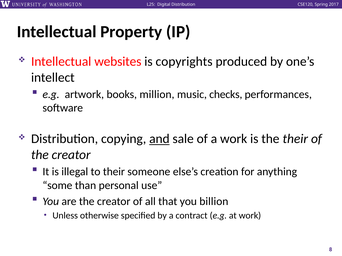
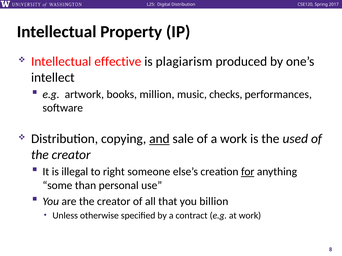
websites: websites -> effective (118, 62)
copyrights: copyrights -> plagiarism (184, 62)
the their: their -> used (295, 139)
to their: their -> right (114, 172)
for underline: none -> present (248, 172)
